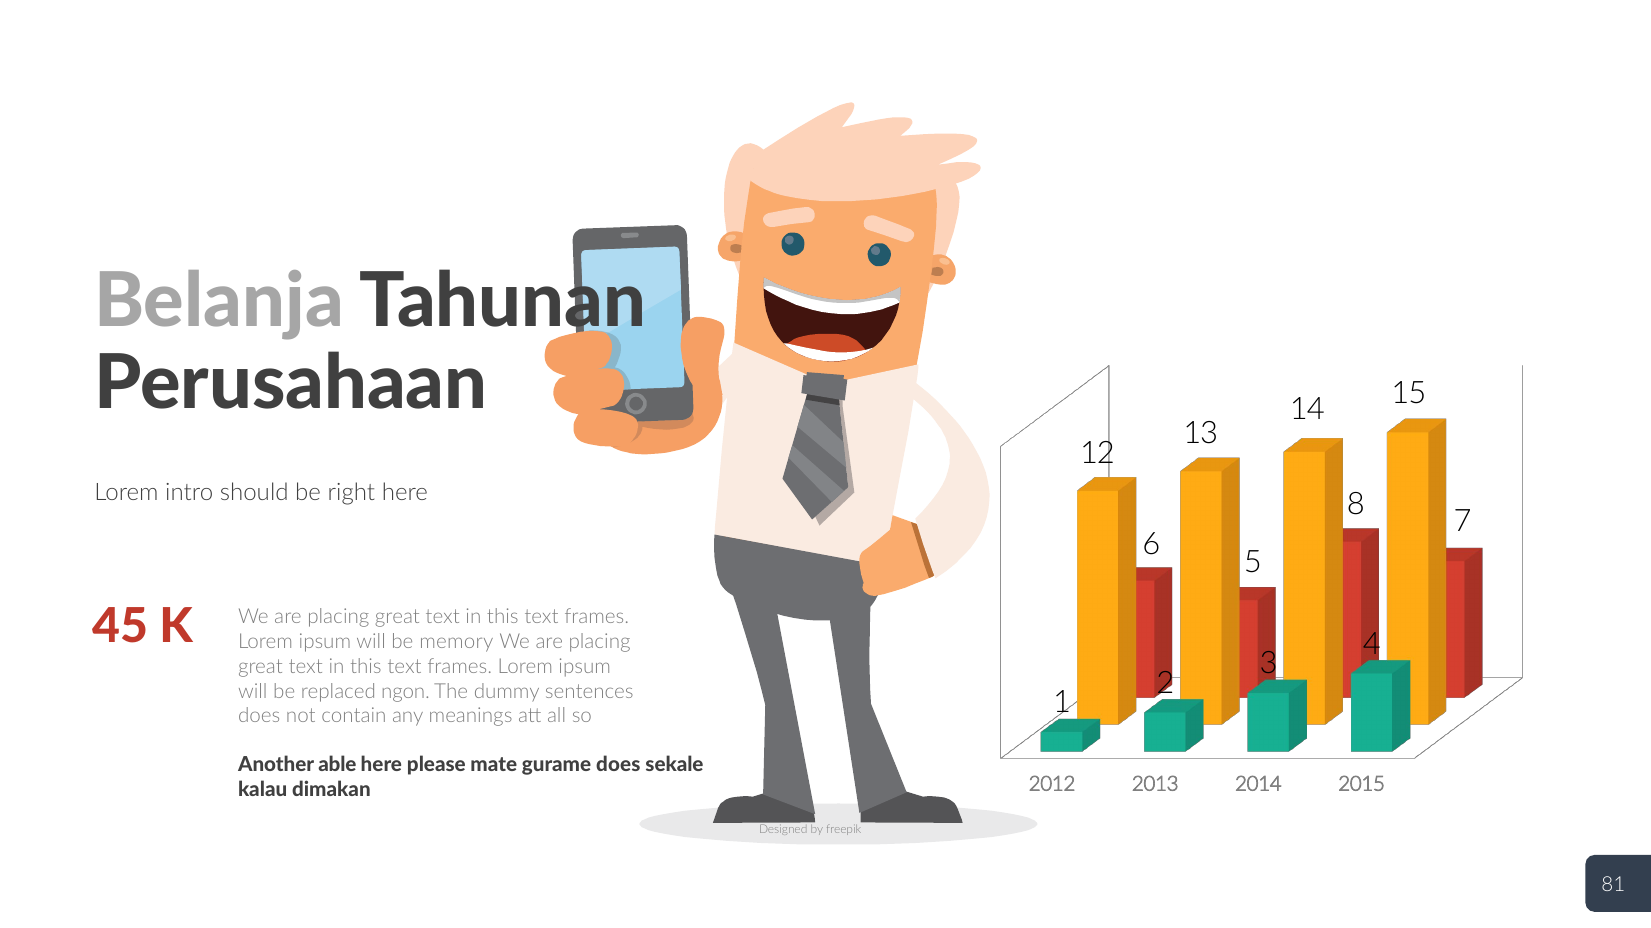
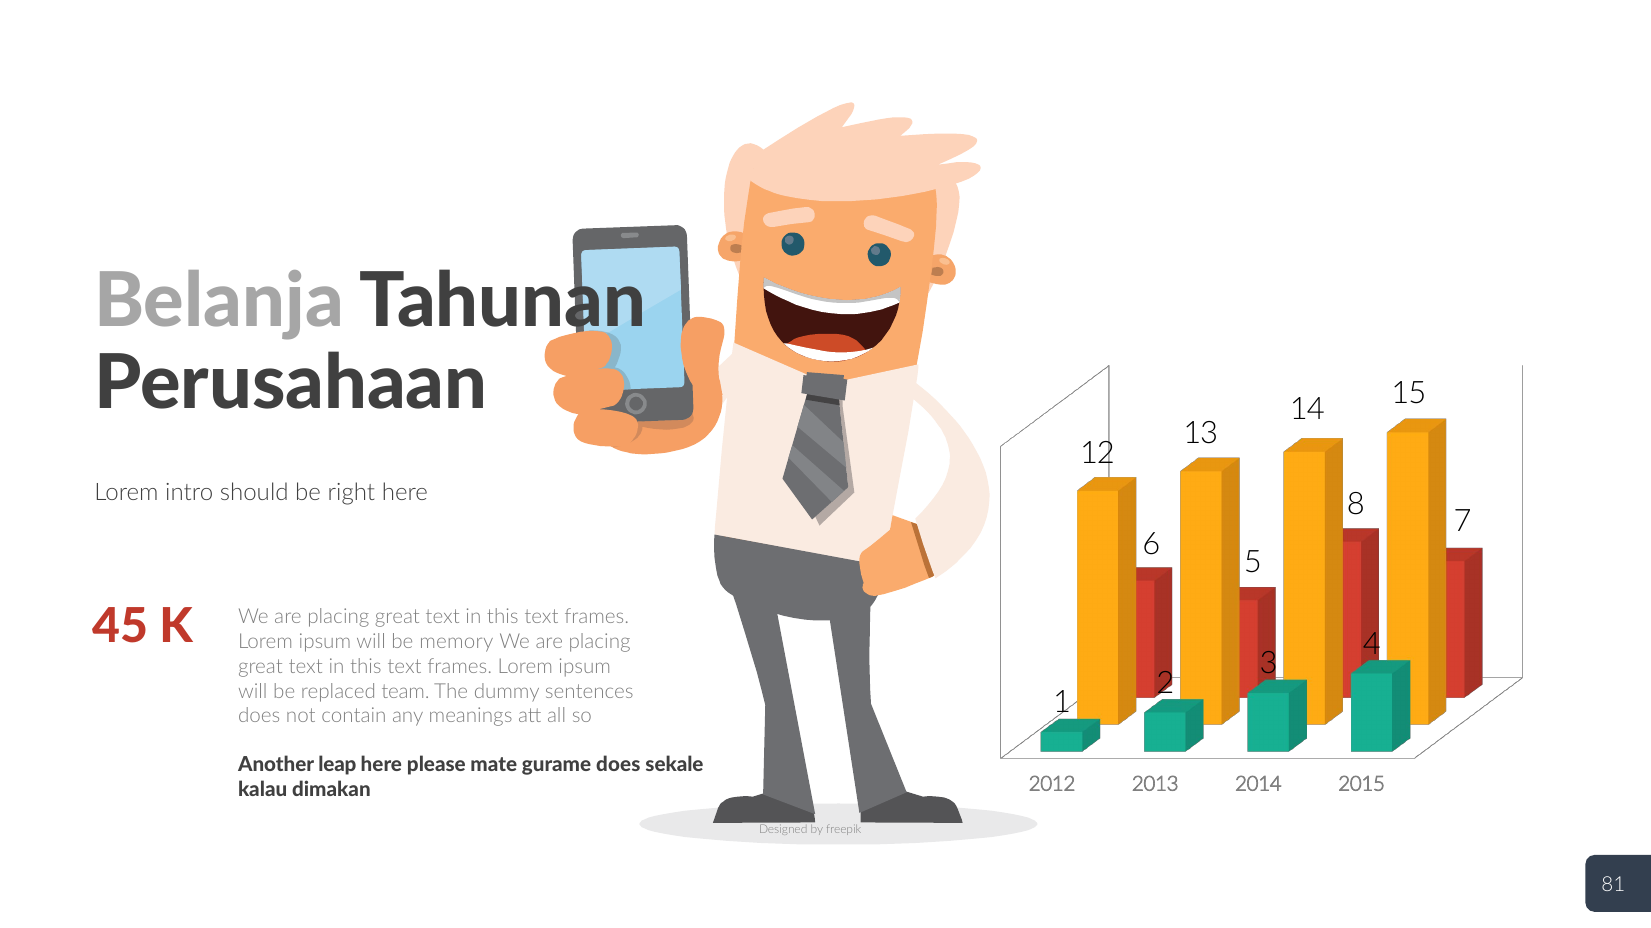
ngon: ngon -> team (405, 692)
able: able -> leap (337, 766)
